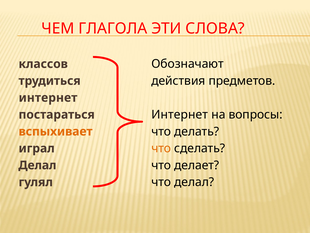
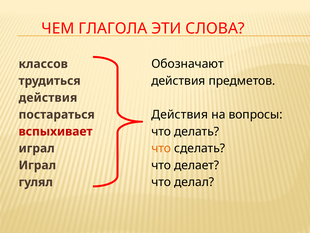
интернет: интернет -> действия (48, 98)
Интернет: Интернет -> Действия (180, 114)
вспыхивает colour: orange -> red (56, 131)
Делал: Делал -> Играл (37, 165)
